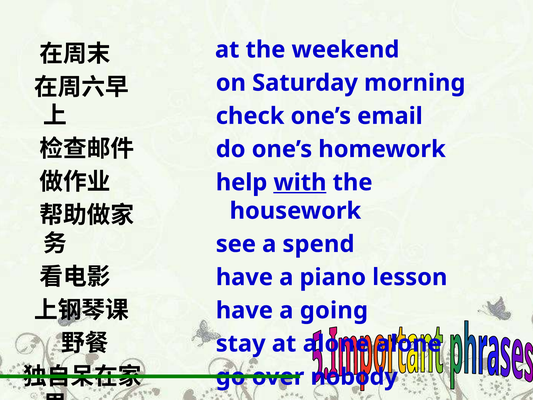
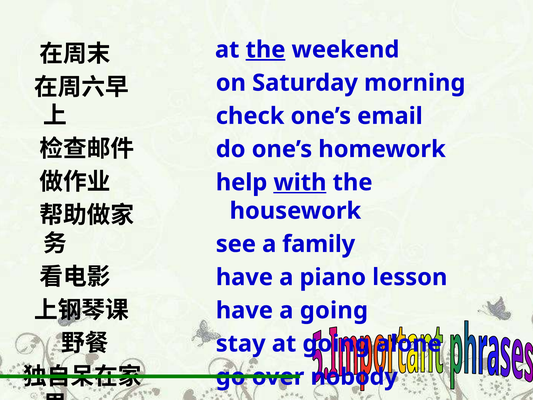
the underline: none -> present (265, 50)
spend: spend -> family (319, 244)
at alone: alone -> going (336, 343)
